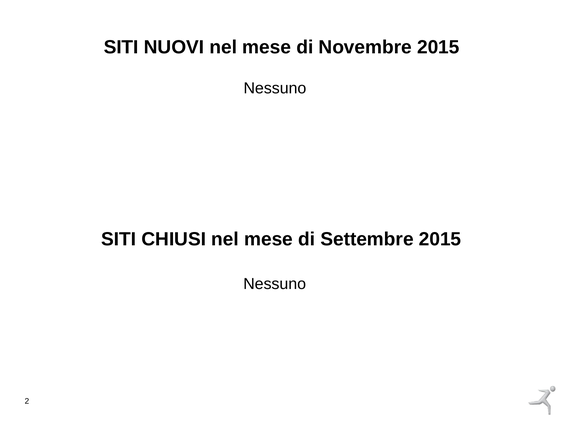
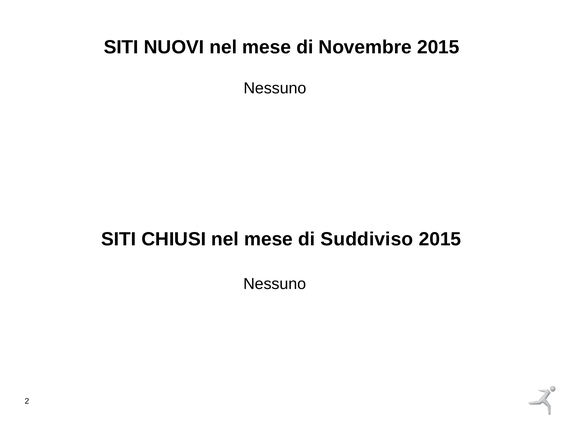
Settembre: Settembre -> Suddiviso (367, 239)
